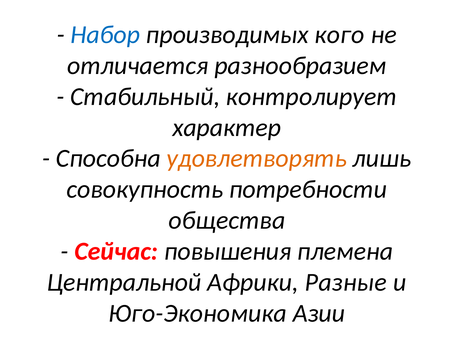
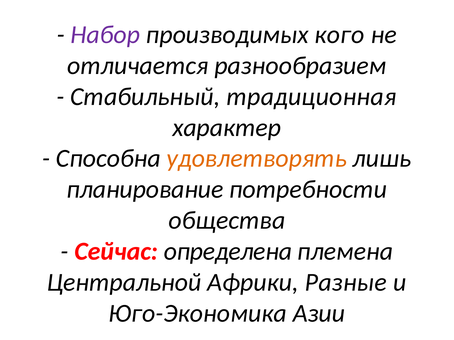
Набор colour: blue -> purple (105, 35)
контролирует: контролирует -> традиционная (311, 97)
совокупность: совокупность -> планирование (145, 190)
повышения: повышения -> определена (228, 252)
